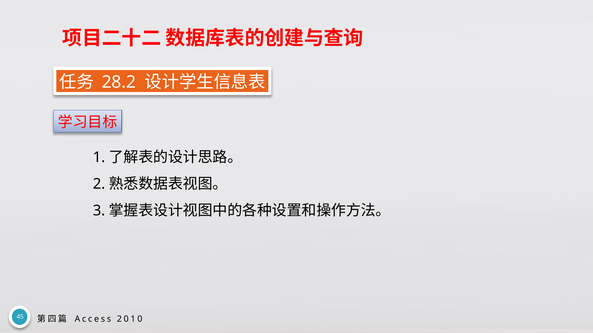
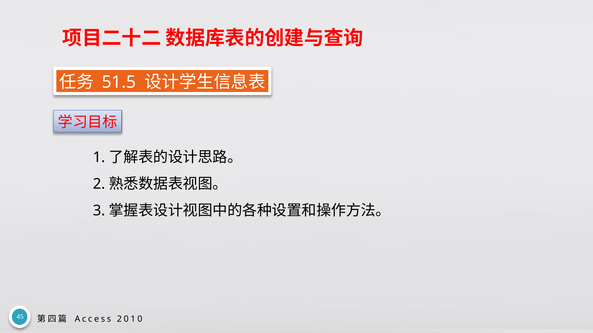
28.2: 28.2 -> 51.5 (119, 82)
